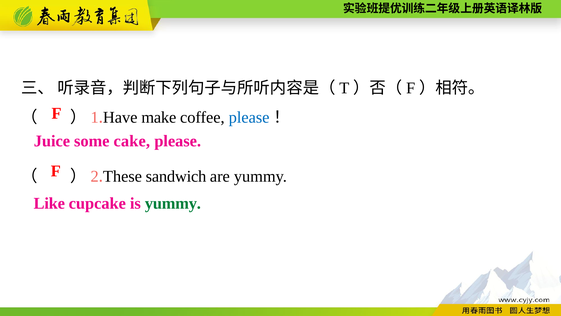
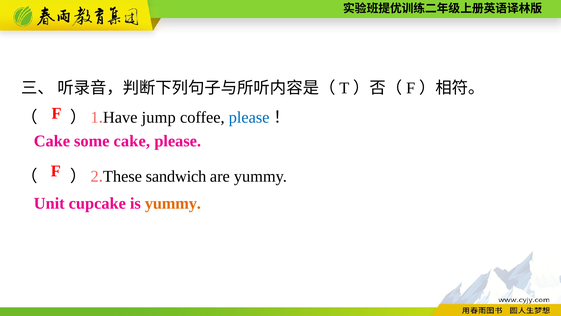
make: make -> jump (159, 117)
Juice: Juice -> Cake (52, 141)
Like: Like -> Unit (49, 203)
yummy colour: green -> orange (173, 203)
